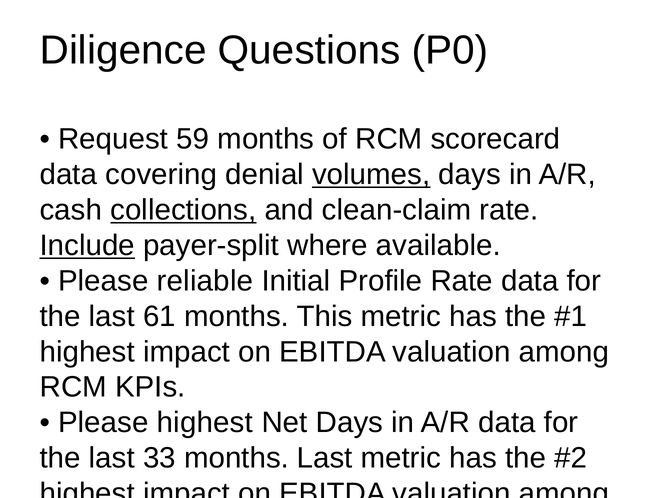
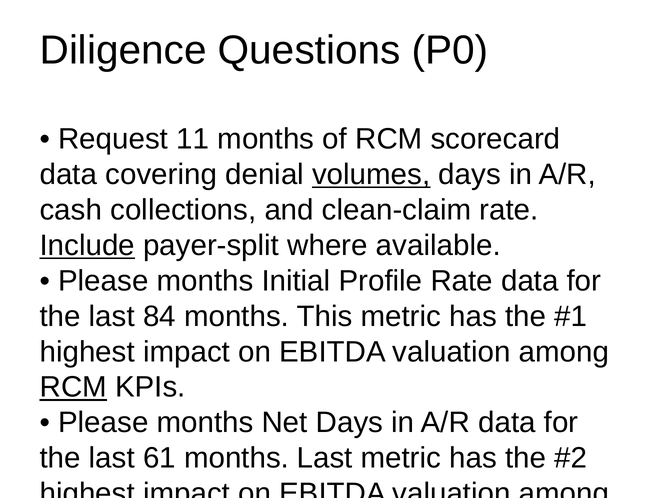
59: 59 -> 11 (193, 139)
collections underline: present -> none (183, 210)
reliable: reliable -> months (205, 281)
61: 61 -> 84 (159, 316)
RCM underline: none -> present (73, 387)
highest: highest -> months (205, 423)
33: 33 -> 61 (159, 458)
